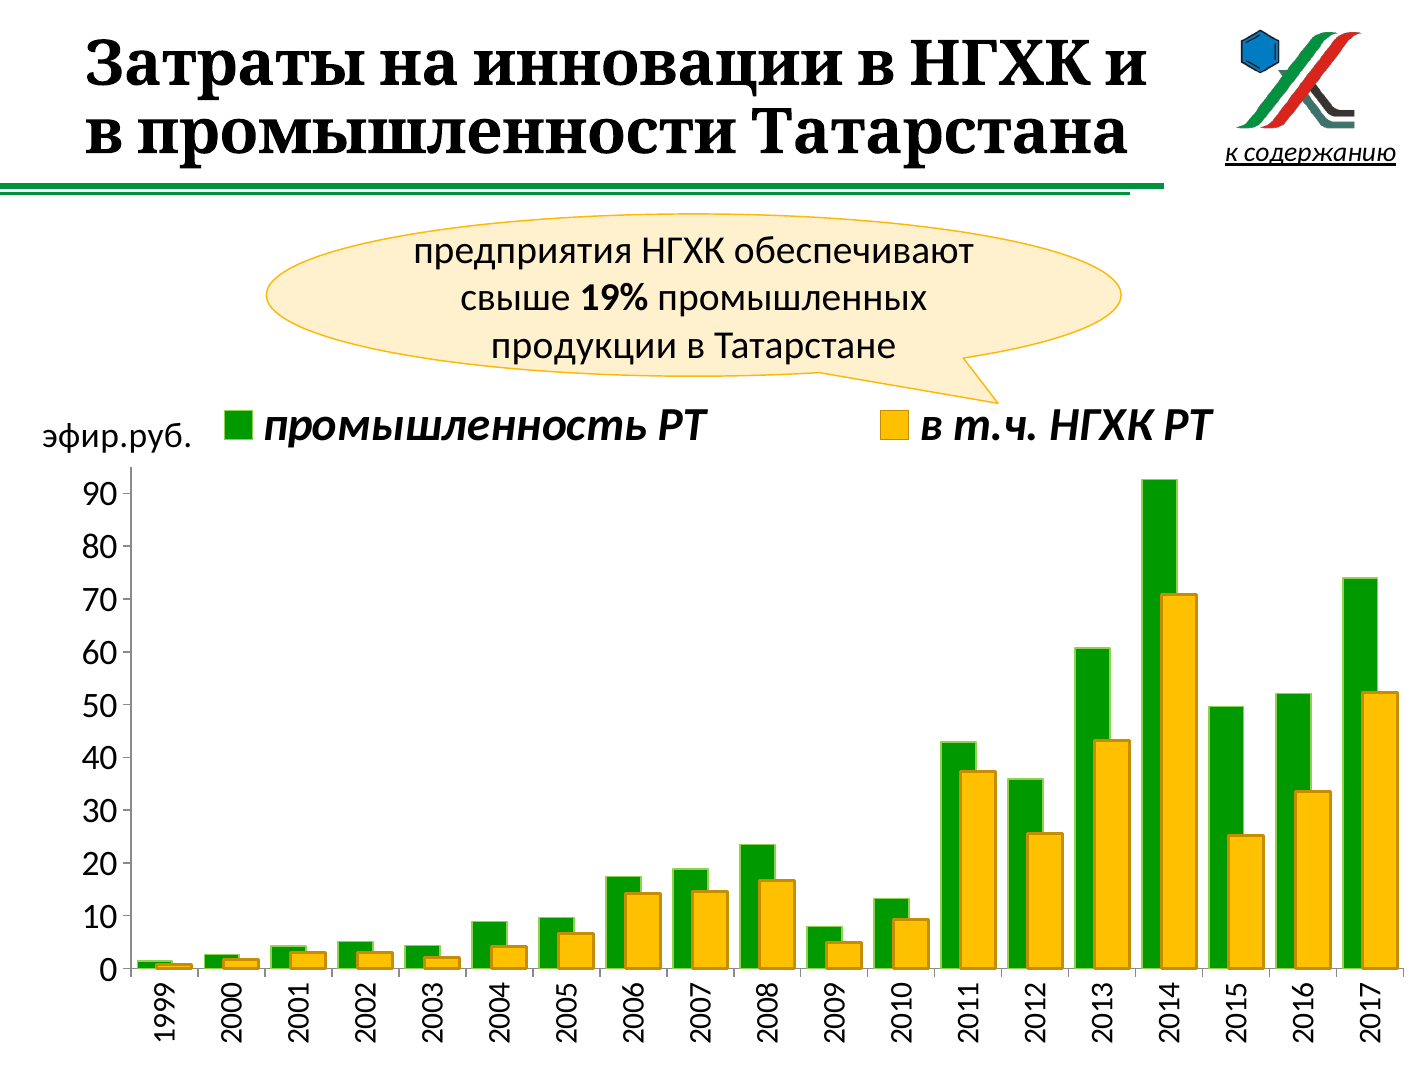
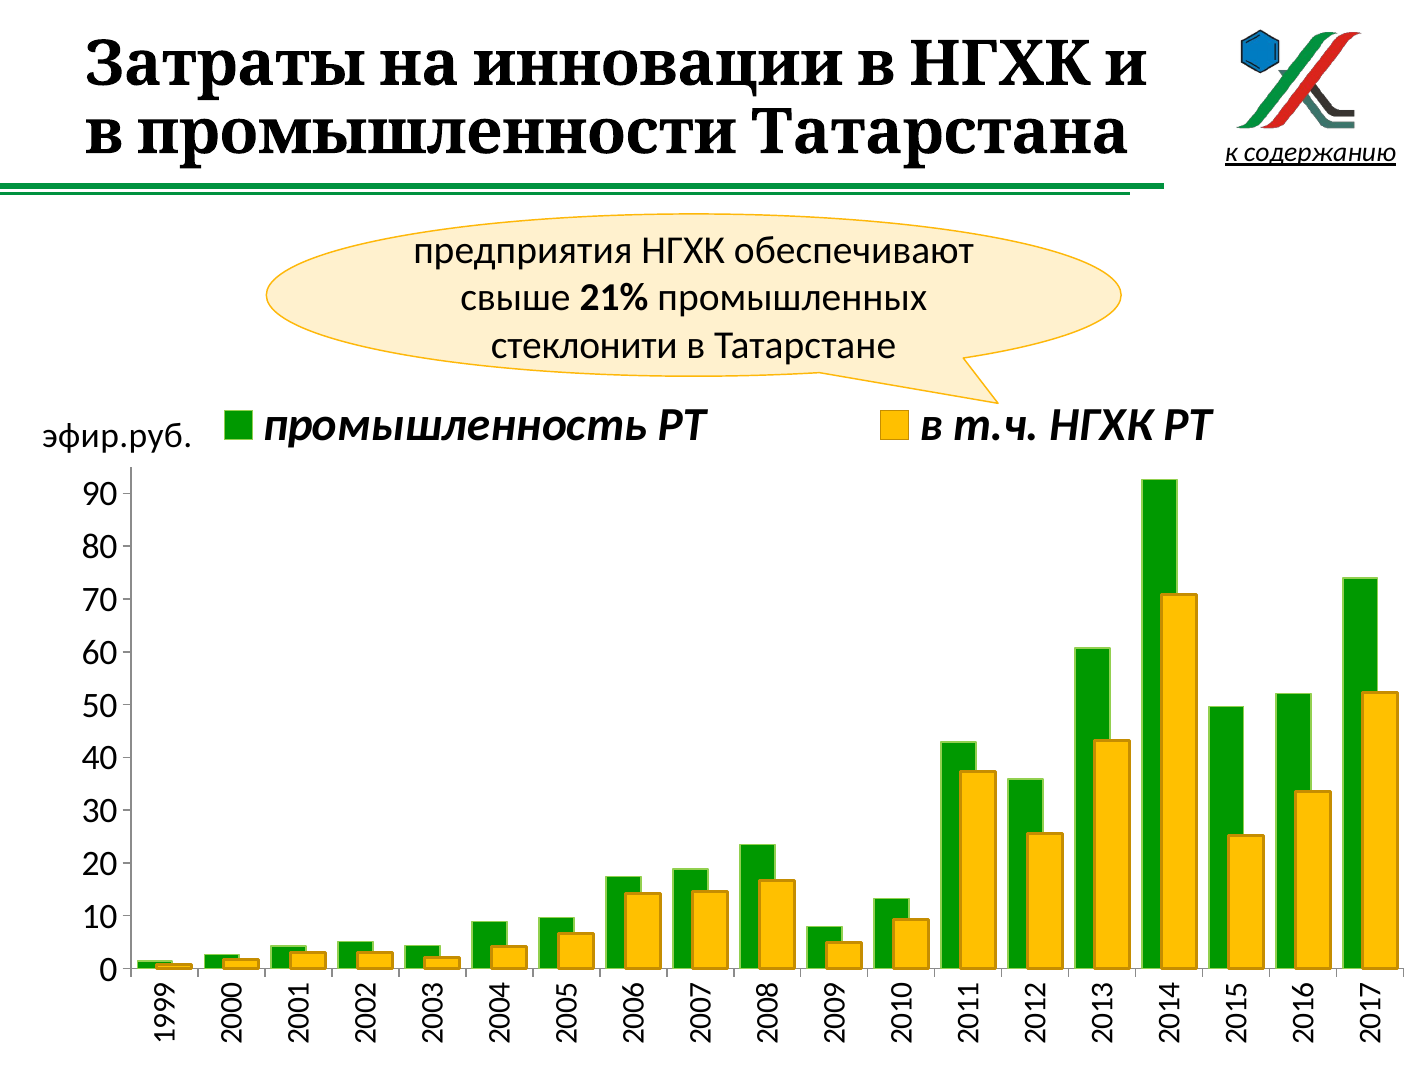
19%: 19% -> 21% (614, 298)
продукции: продукции -> стеклонити (584, 345)
